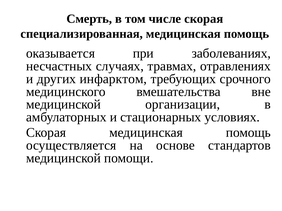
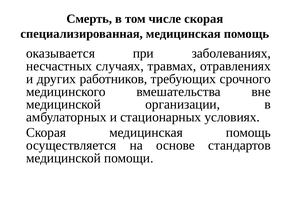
инфарктом: инфарктом -> работников (113, 79)
